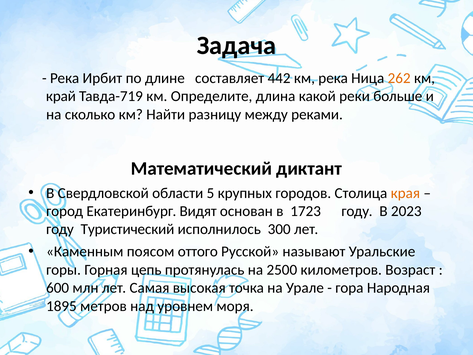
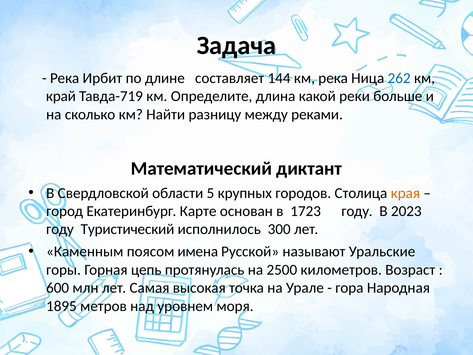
442: 442 -> 144 (279, 78)
262 colour: orange -> blue (399, 78)
Видят: Видят -> Карте (198, 211)
оттого: оттого -> имена (198, 251)
